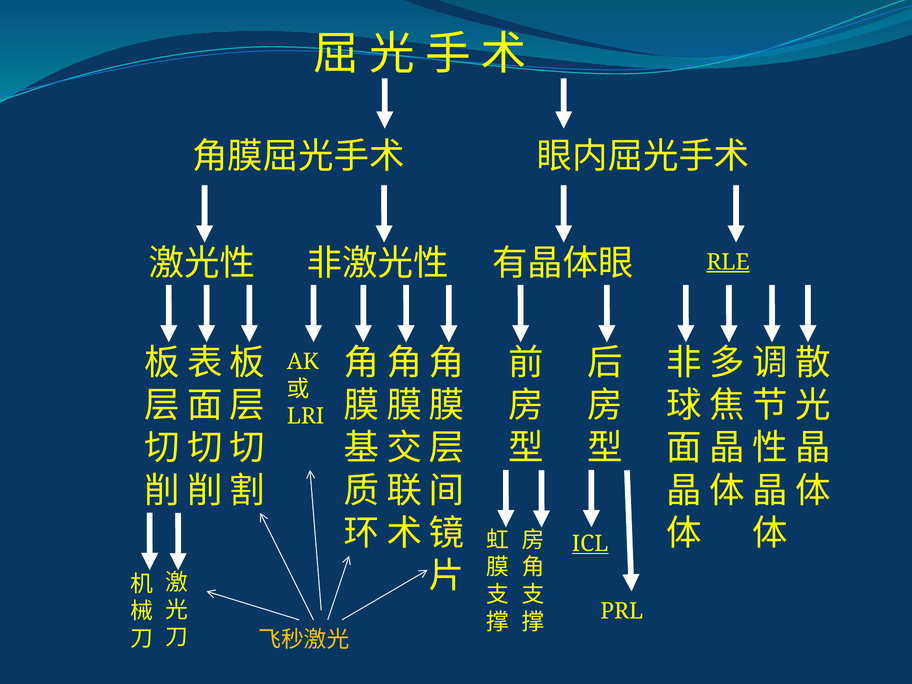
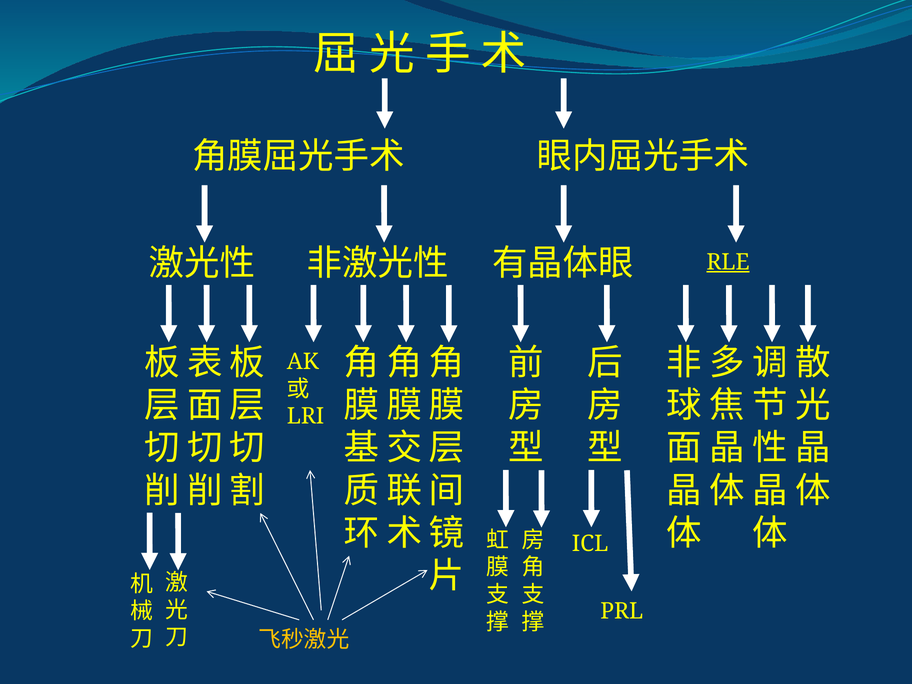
ICL underline: present -> none (590, 544)
